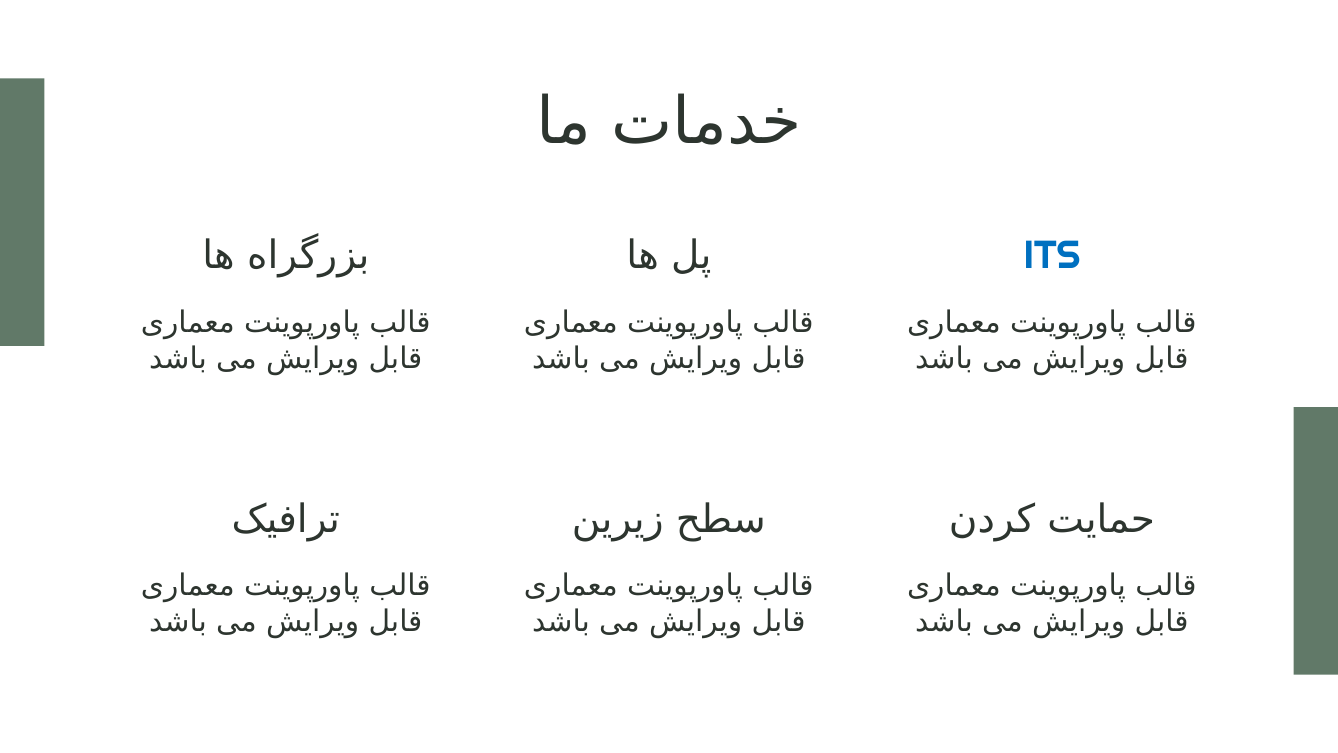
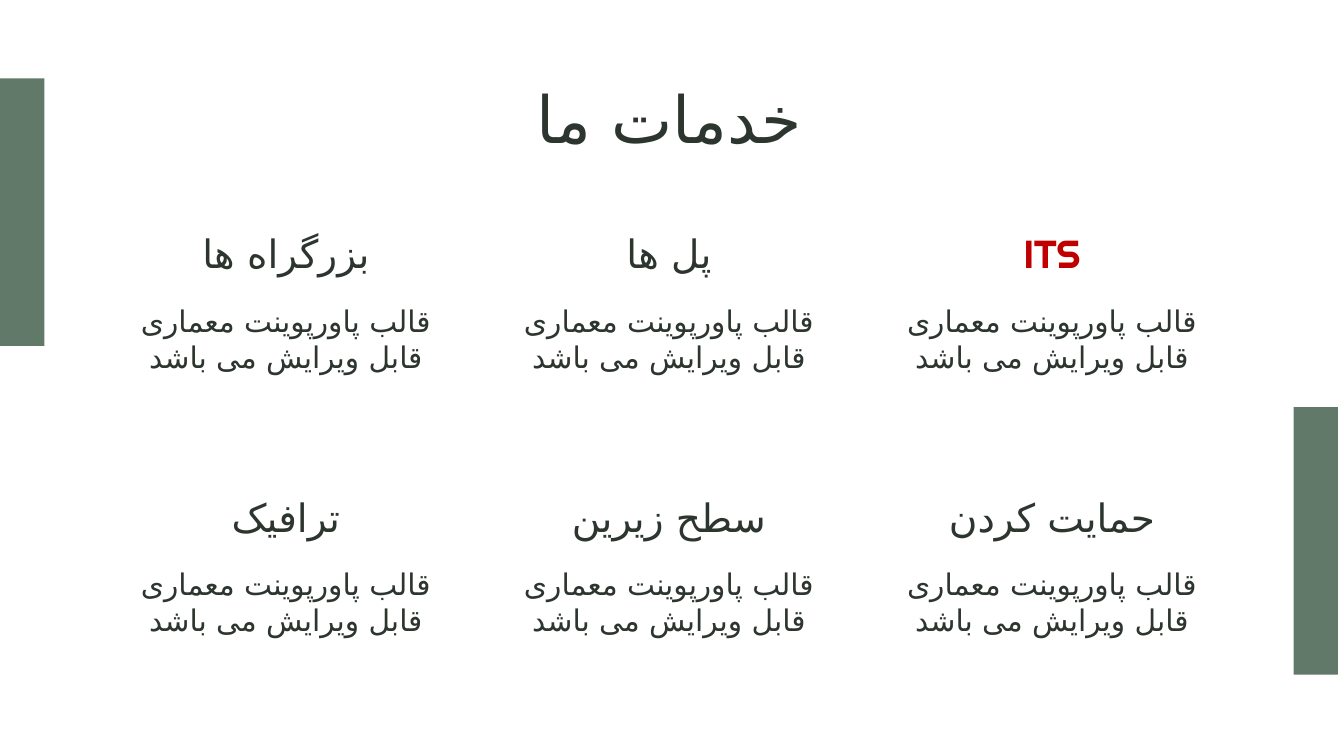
ITS colour: blue -> red (1052, 255)
